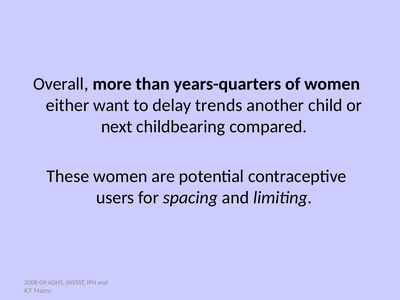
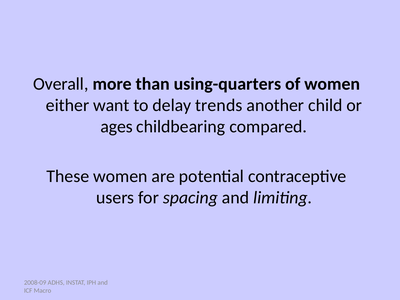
years-quarters: years-quarters -> using-quarters (227, 84)
next: next -> ages (117, 127)
